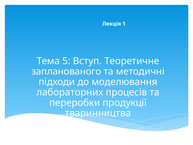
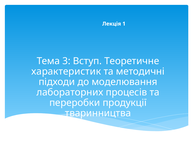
5: 5 -> 3 (66, 61)
запланованого: запланованого -> характеристик (66, 71)
